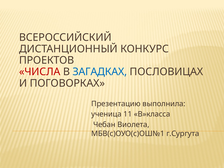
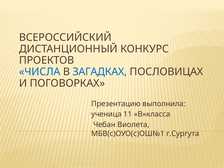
ЧИСЛА colour: red -> blue (40, 72)
